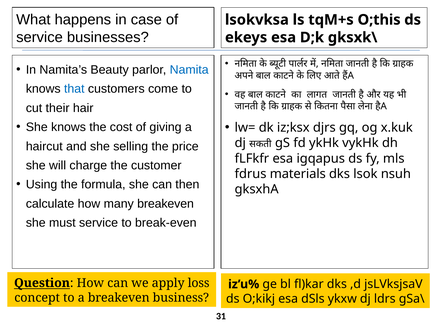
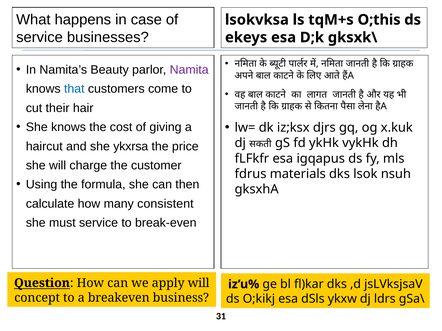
Namita colour: blue -> purple (189, 70)
selling: selling -> ykxrsa (131, 147)
many breakeven: breakeven -> consistent (165, 204)
apply loss: loss -> will (199, 283)
